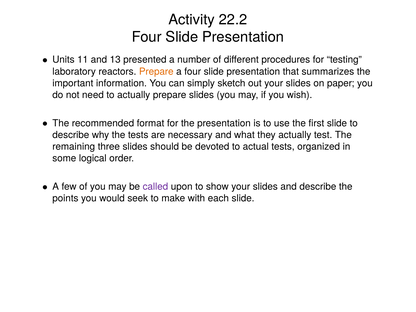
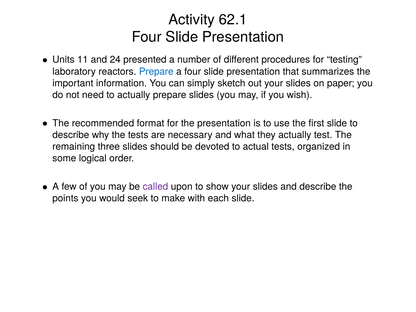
22.2: 22.2 -> 62.1 (233, 20)
13: 13 -> 24 (115, 60)
Prepare colour: orange -> blue (156, 71)
